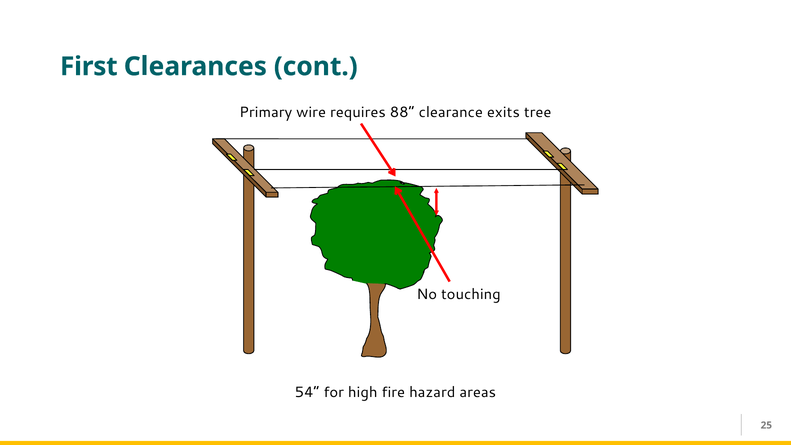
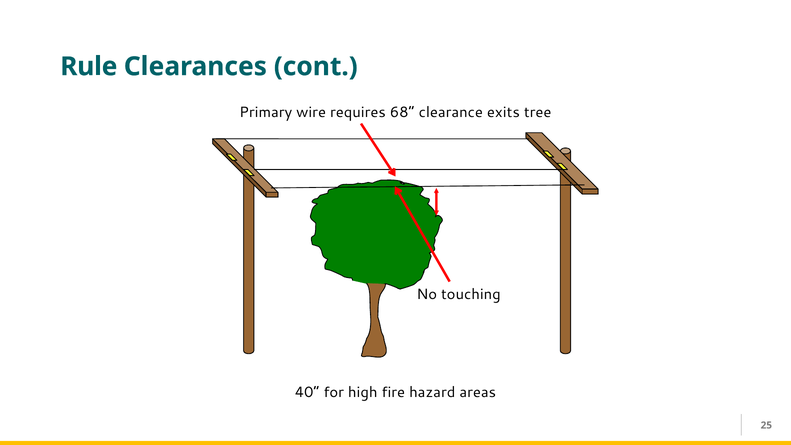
First: First -> Rule (89, 67)
88: 88 -> 68 (402, 112)
54: 54 -> 40 (307, 393)
